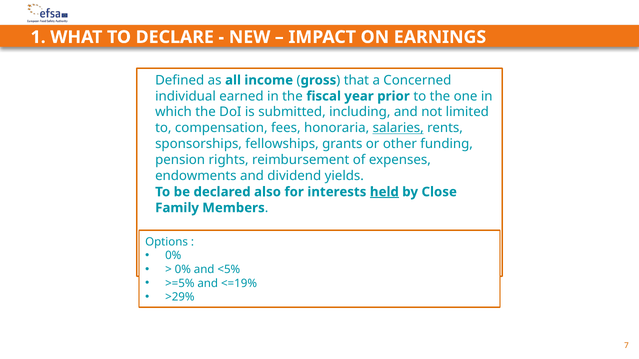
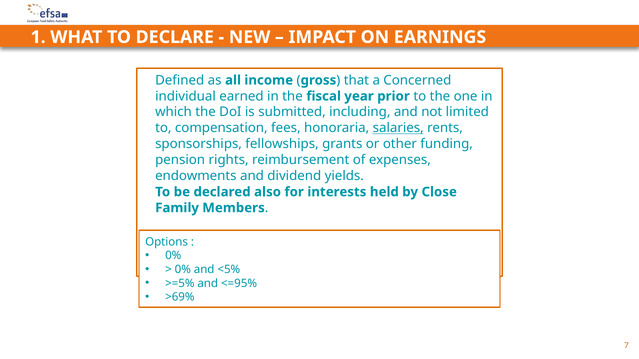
held underline: present -> none (384, 192)
<=19%: <=19% -> <=95% (239, 284)
>29%: >29% -> >69% (180, 298)
